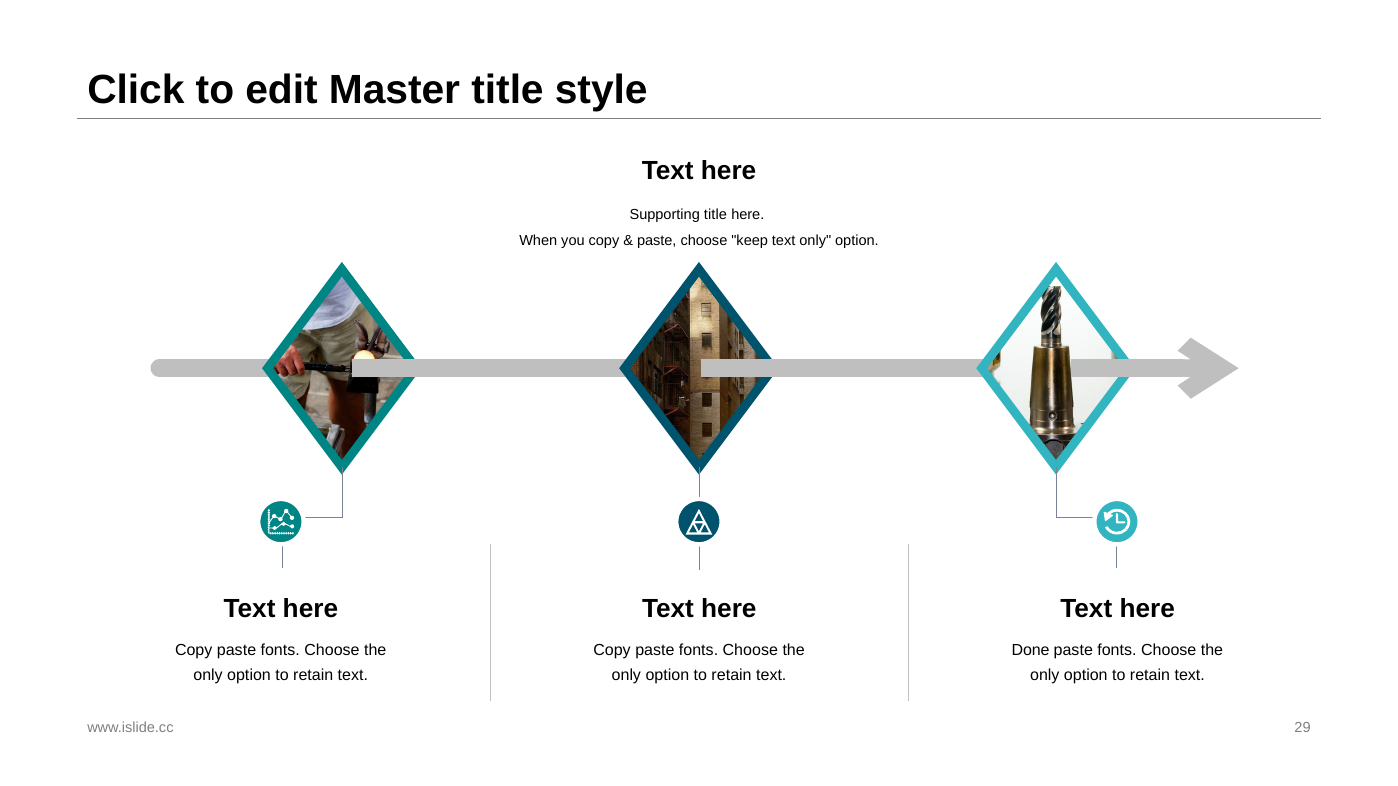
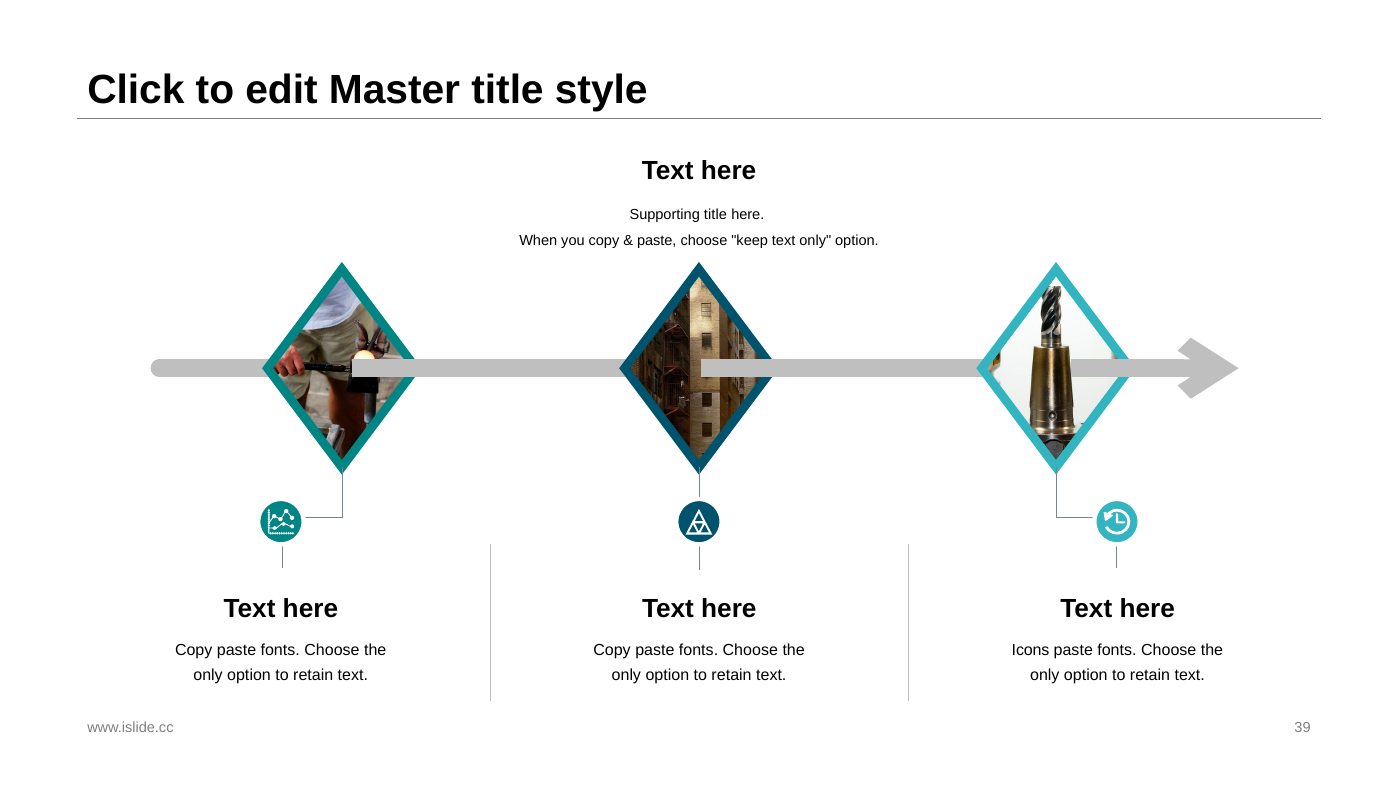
Done: Done -> Icons (1031, 650)
29: 29 -> 39 (1303, 728)
